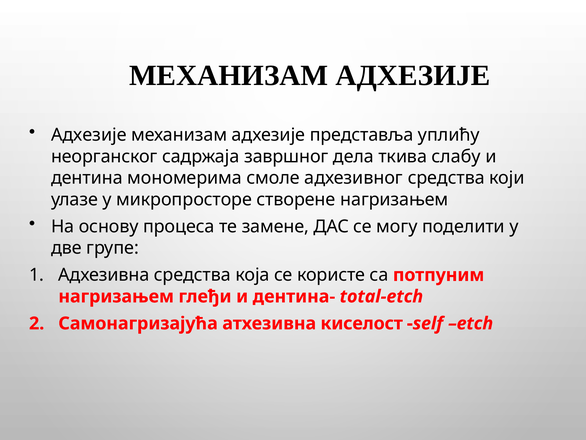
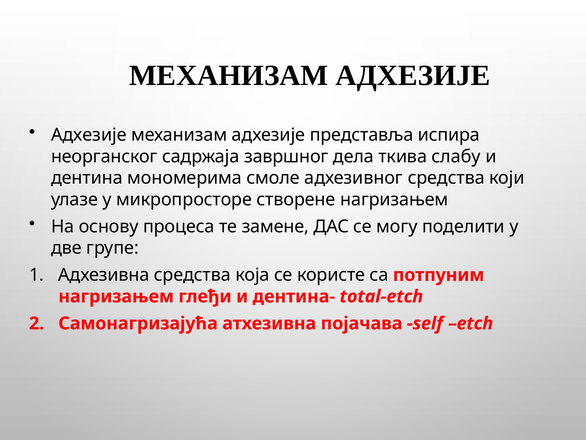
уплићу: уплићу -> испира (449, 135)
киселост: киселост -> појачава (362, 323)
